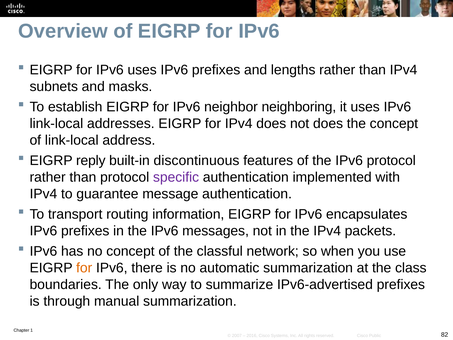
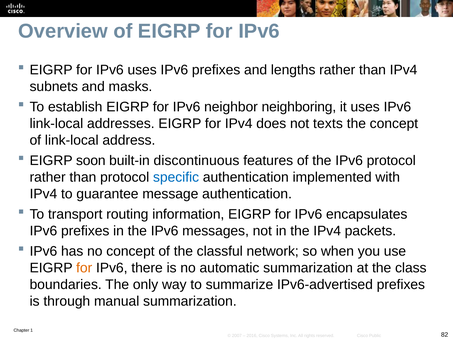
not does: does -> texts (328, 124)
reply: reply -> soon (91, 161)
specific colour: purple -> blue (176, 177)
